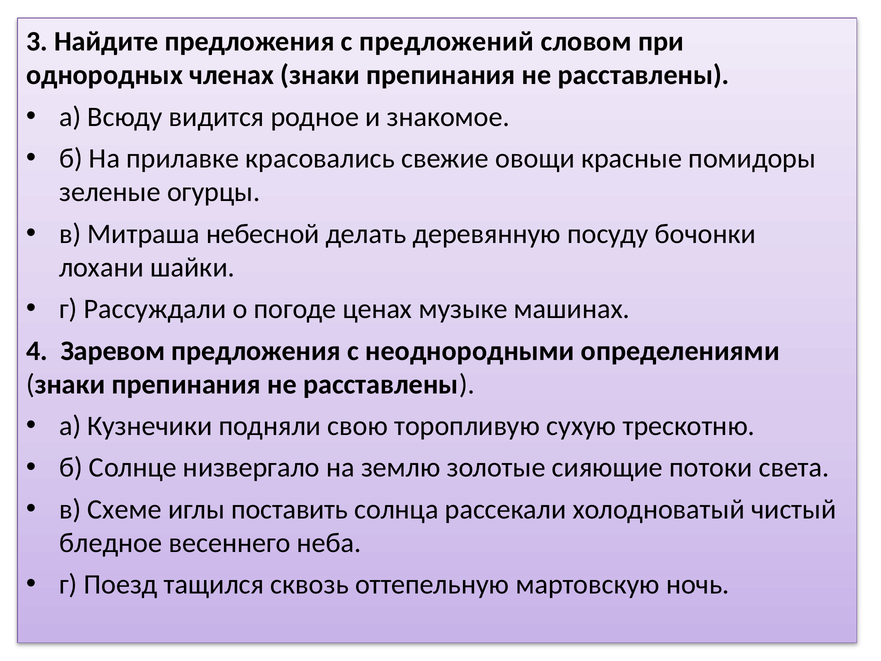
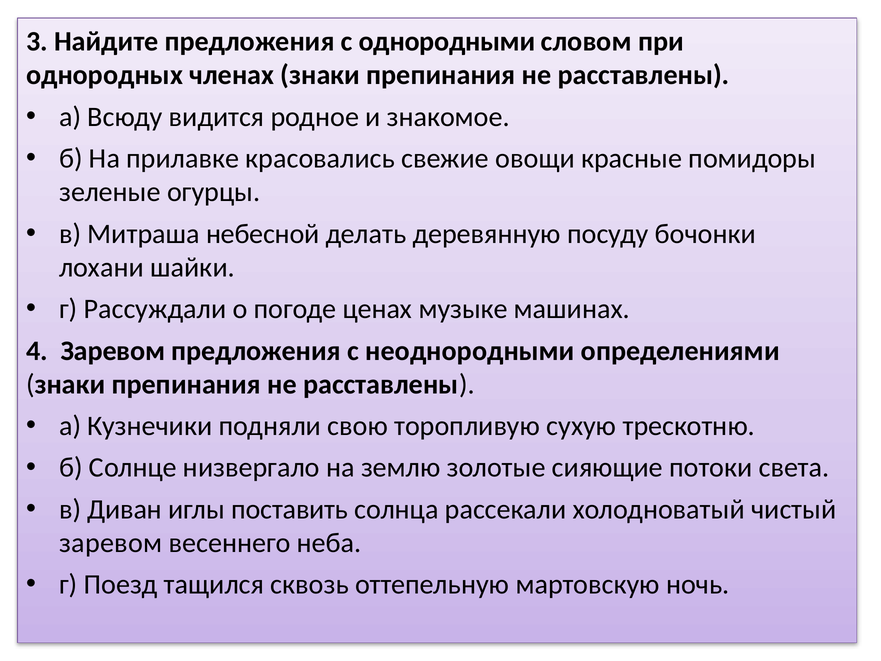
предложений: предложений -> однородными (447, 41)
Схеме: Схеме -> Диван (125, 509)
бледное: бледное -> заревом (111, 543)
